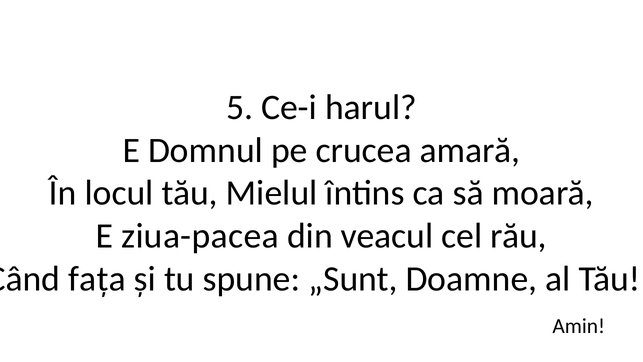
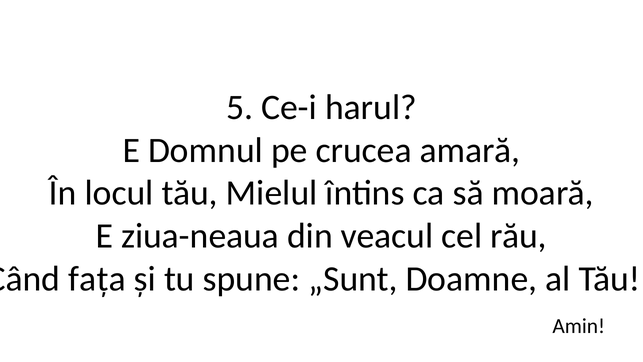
ziua-pacea: ziua-pacea -> ziua-neaua (200, 236)
